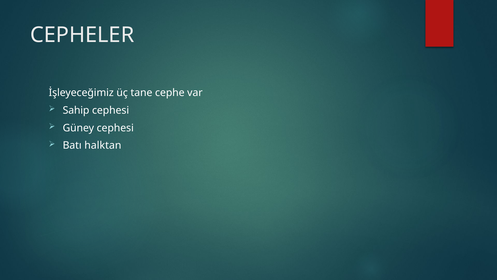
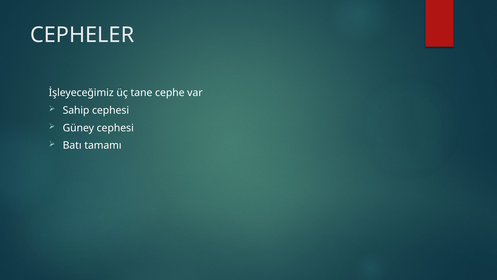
halktan: halktan -> tamamı (103, 145)
